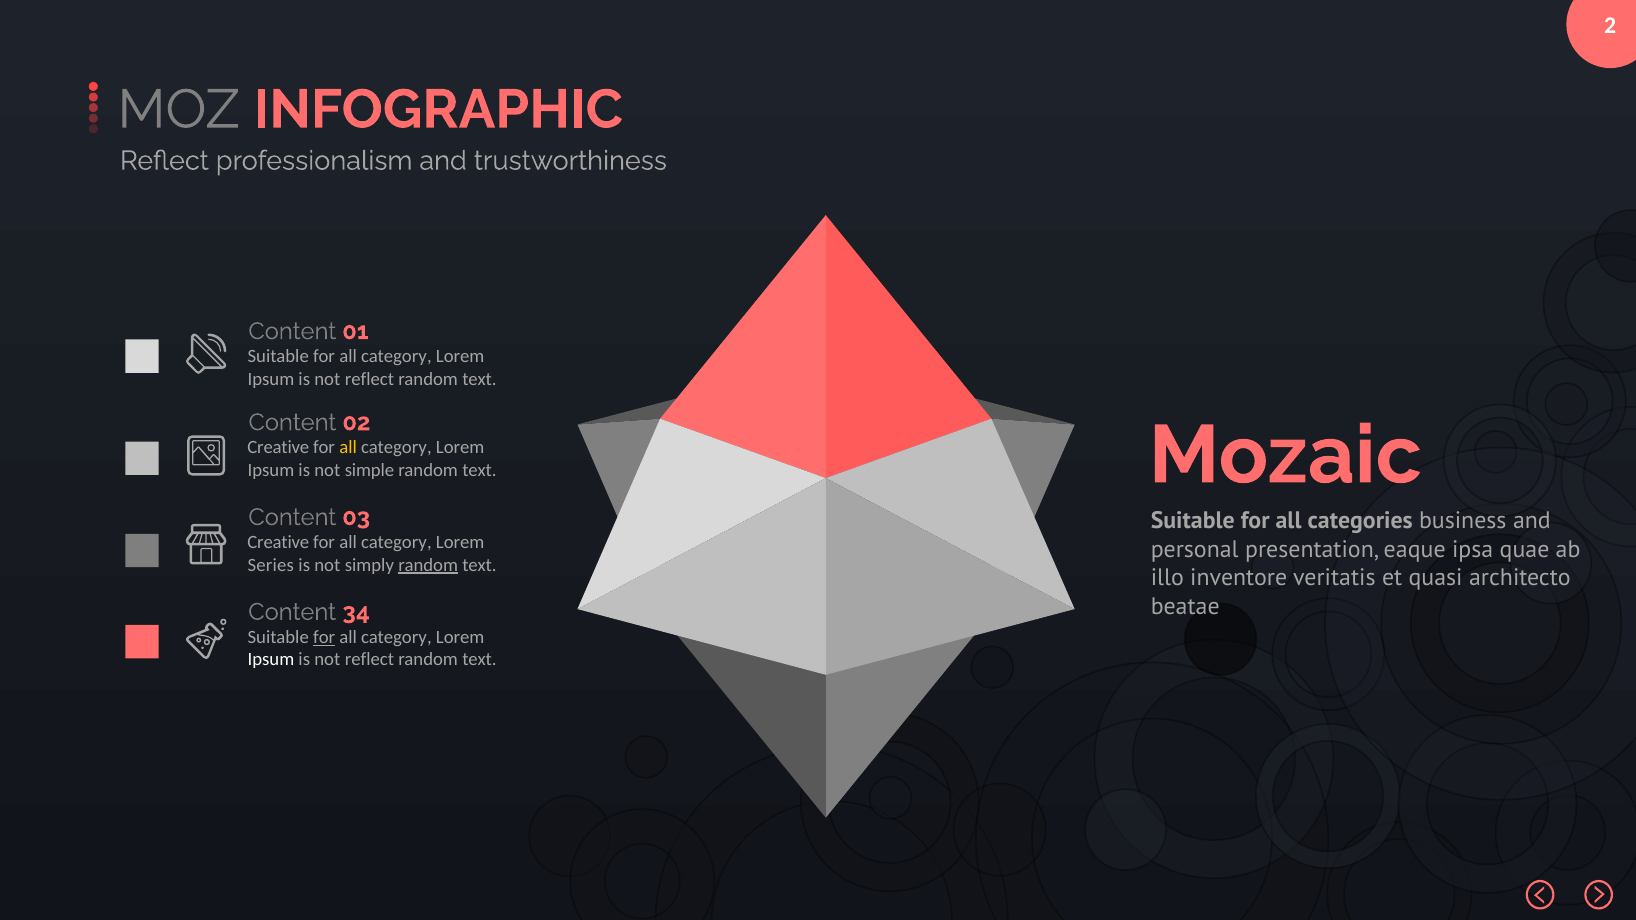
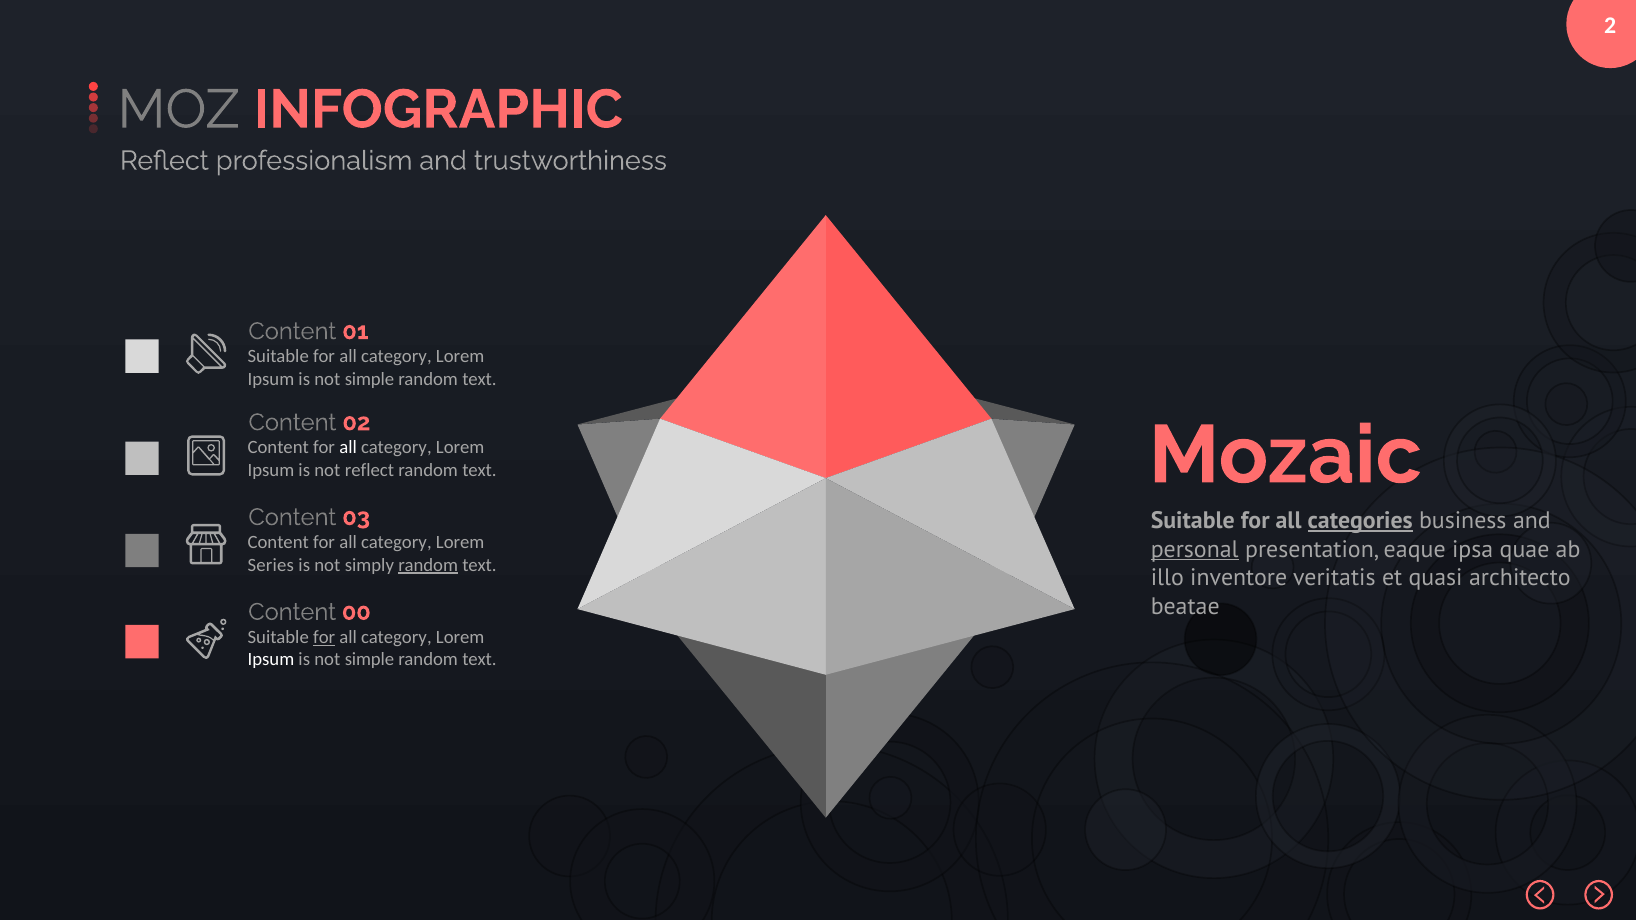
reflect: reflect -> simple (369, 379)
Creative: Creative -> Content (278, 448)
all colour: yellow -> white (348, 448)
not simple: simple -> reflect (369, 470)
categories underline: none -> present (1360, 521)
Creative: Creative -> Content (278, 543)
personal underline: none -> present (1195, 549)
34: 34 -> 00 (356, 612)
reflect: reflect -> simple (369, 660)
